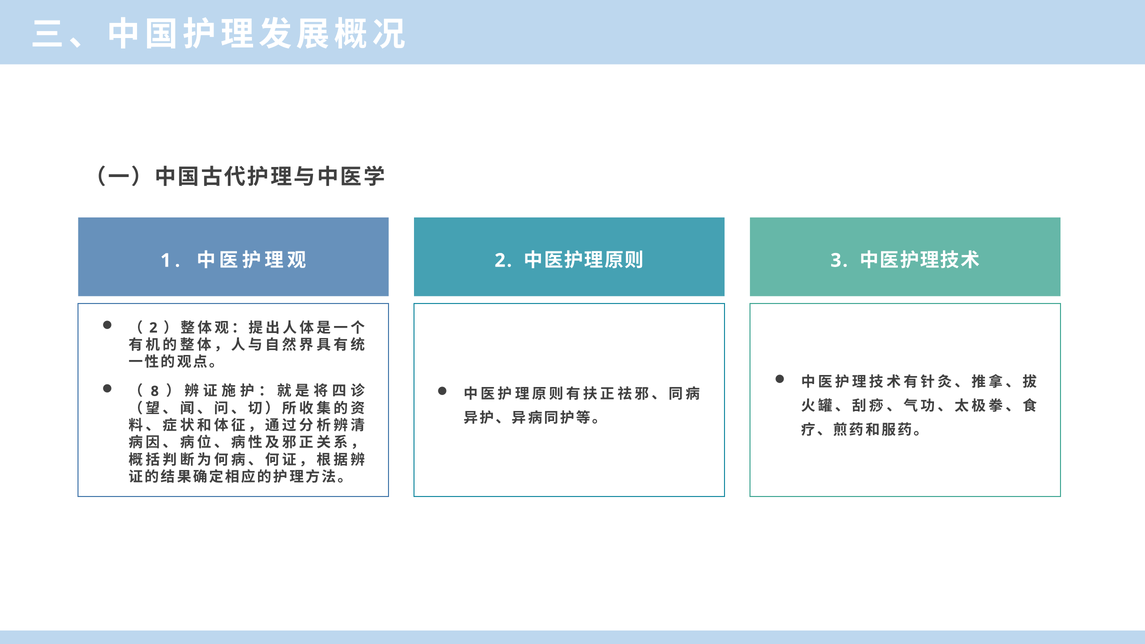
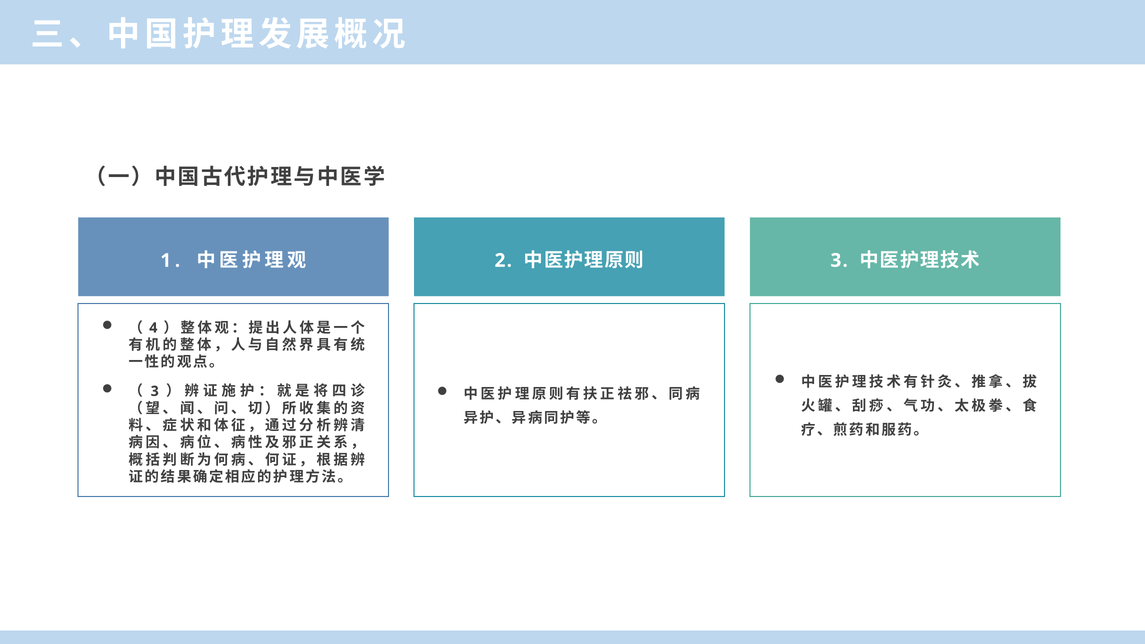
2: 2 -> 4 (153, 328)
8: 8 -> 3 (155, 391)
